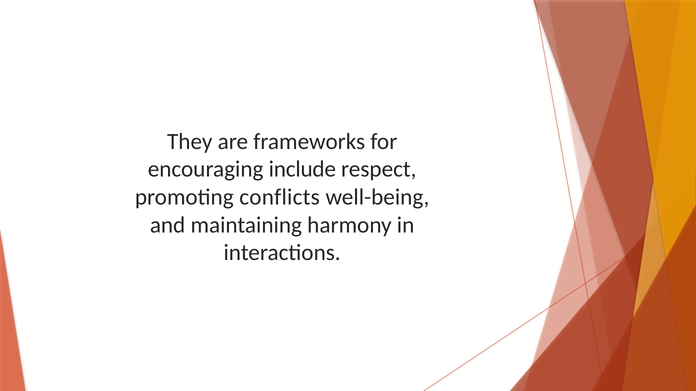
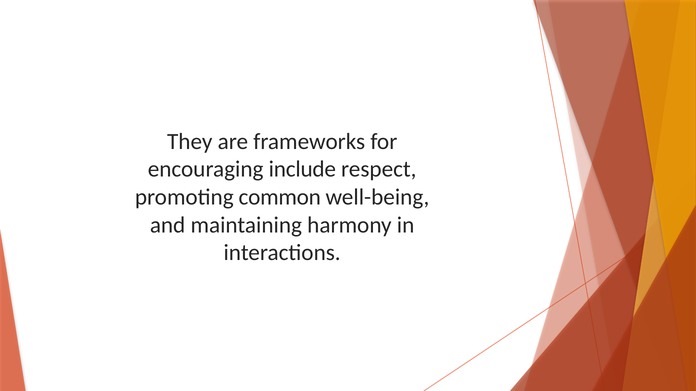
conflicts: conflicts -> common (280, 197)
